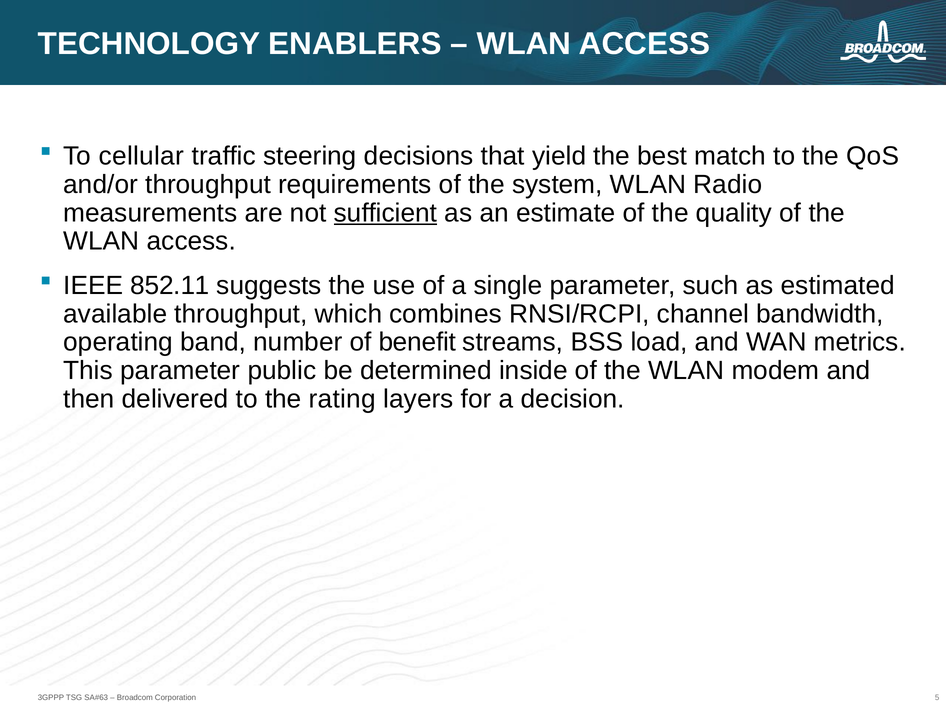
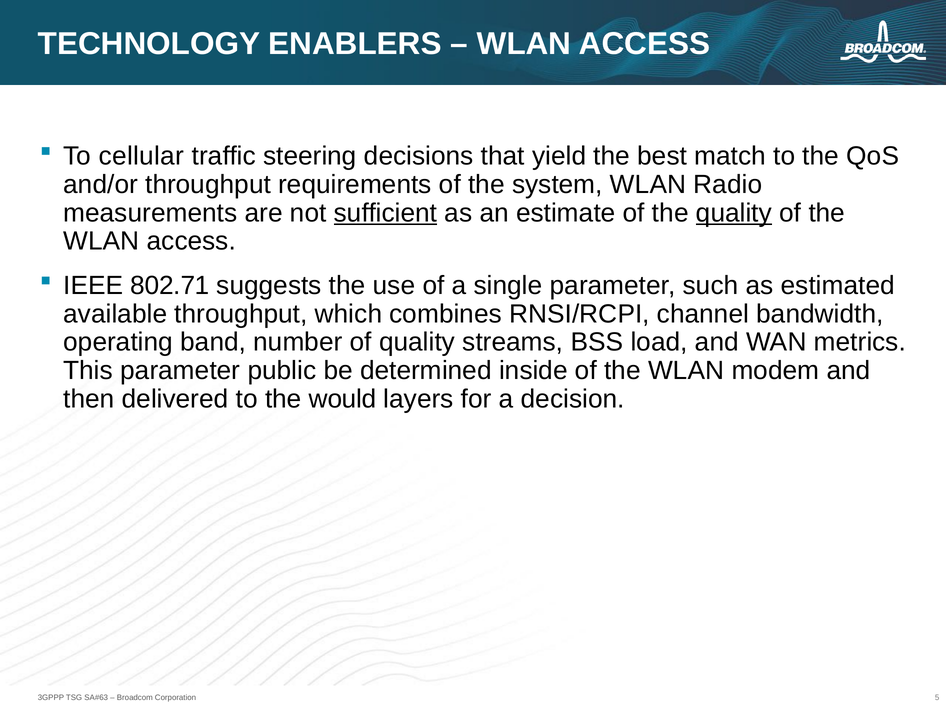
quality underline: none -> present (734, 213)
852.11: 852.11 -> 802.71 (170, 285)
of benefit: benefit -> quality (417, 342)
rating: rating -> would (343, 399)
